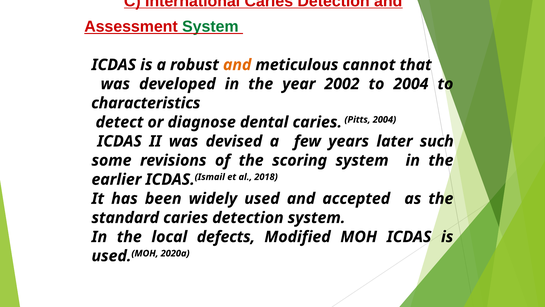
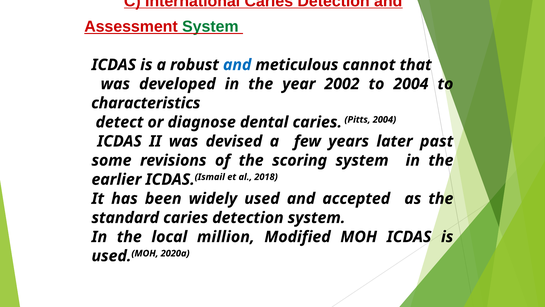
and colour: orange -> blue (237, 65)
such: such -> past (437, 141)
defects: defects -> million (226, 237)
